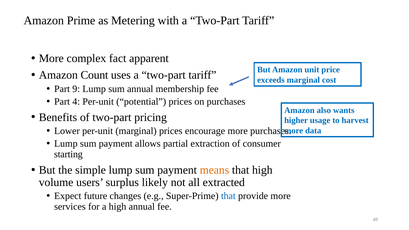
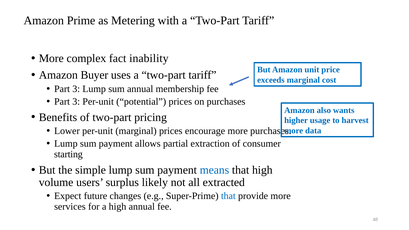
apparent: apparent -> inability (149, 58)
Count: Count -> Buyer (94, 75)
9: 9 -> 3 (76, 89)
4: 4 -> 3 (76, 102)
means colour: orange -> blue (214, 170)
